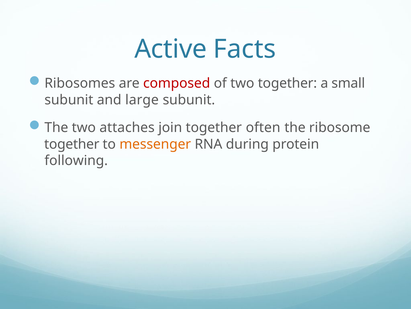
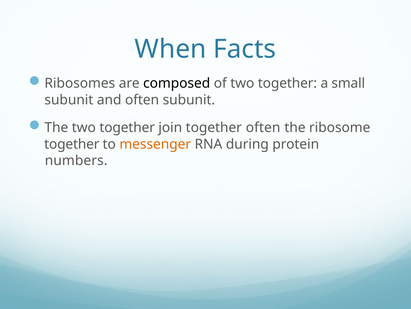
Active: Active -> When (171, 49)
composed colour: red -> black (177, 83)
and large: large -> often (142, 100)
The two attaches: attaches -> together (127, 127)
following: following -> numbers (76, 160)
